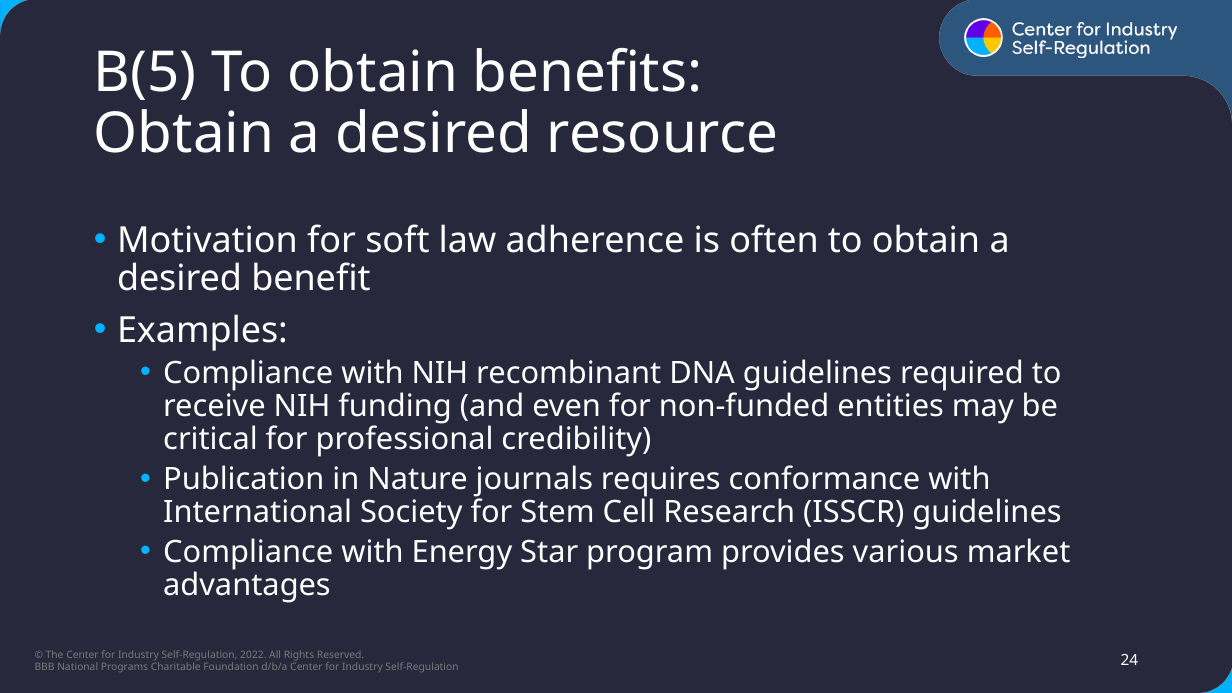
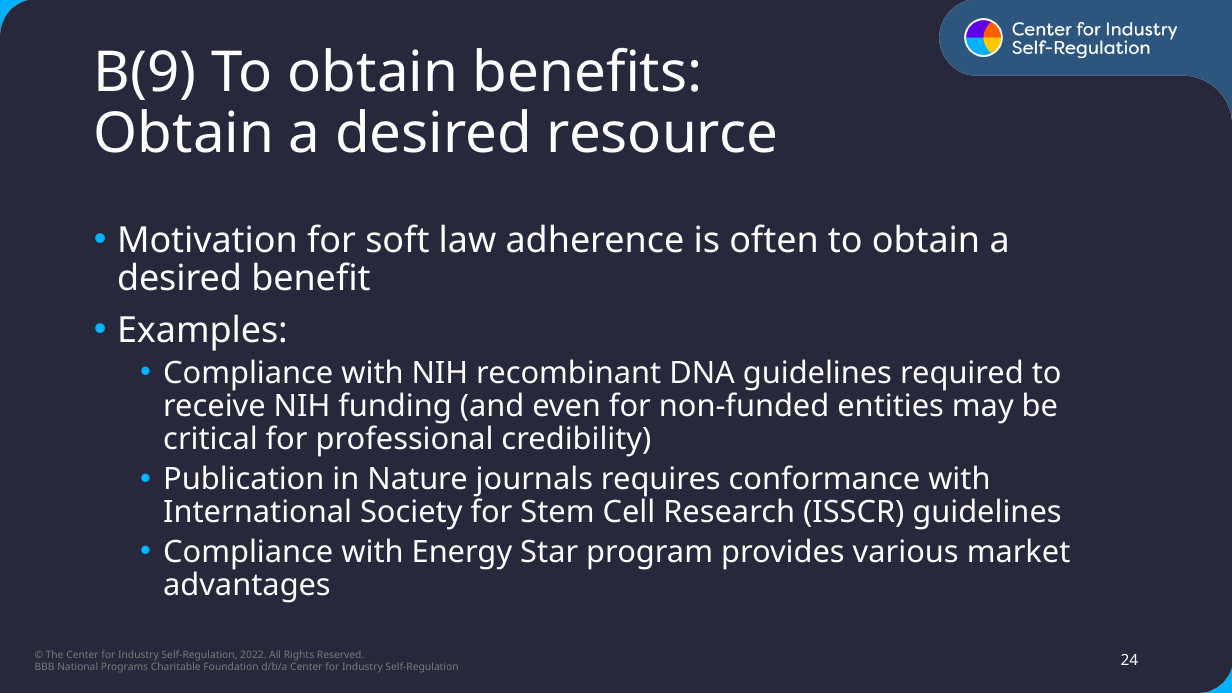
B(5: B(5 -> B(9 (145, 73)
